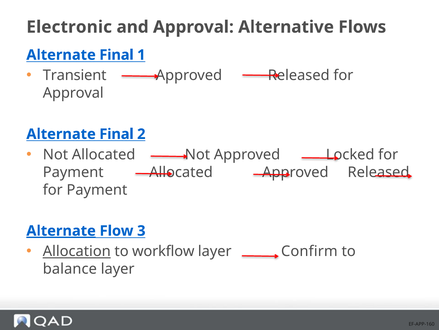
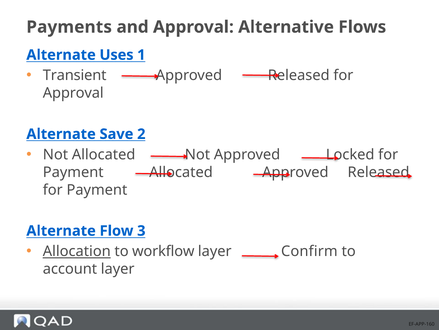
Electronic: Electronic -> Payments (69, 27)
Final: Final -> Uses (117, 55)
Final: Final -> Save (116, 134)
Alternate underline: present -> none (61, 230)
balance: balance -> account (70, 268)
